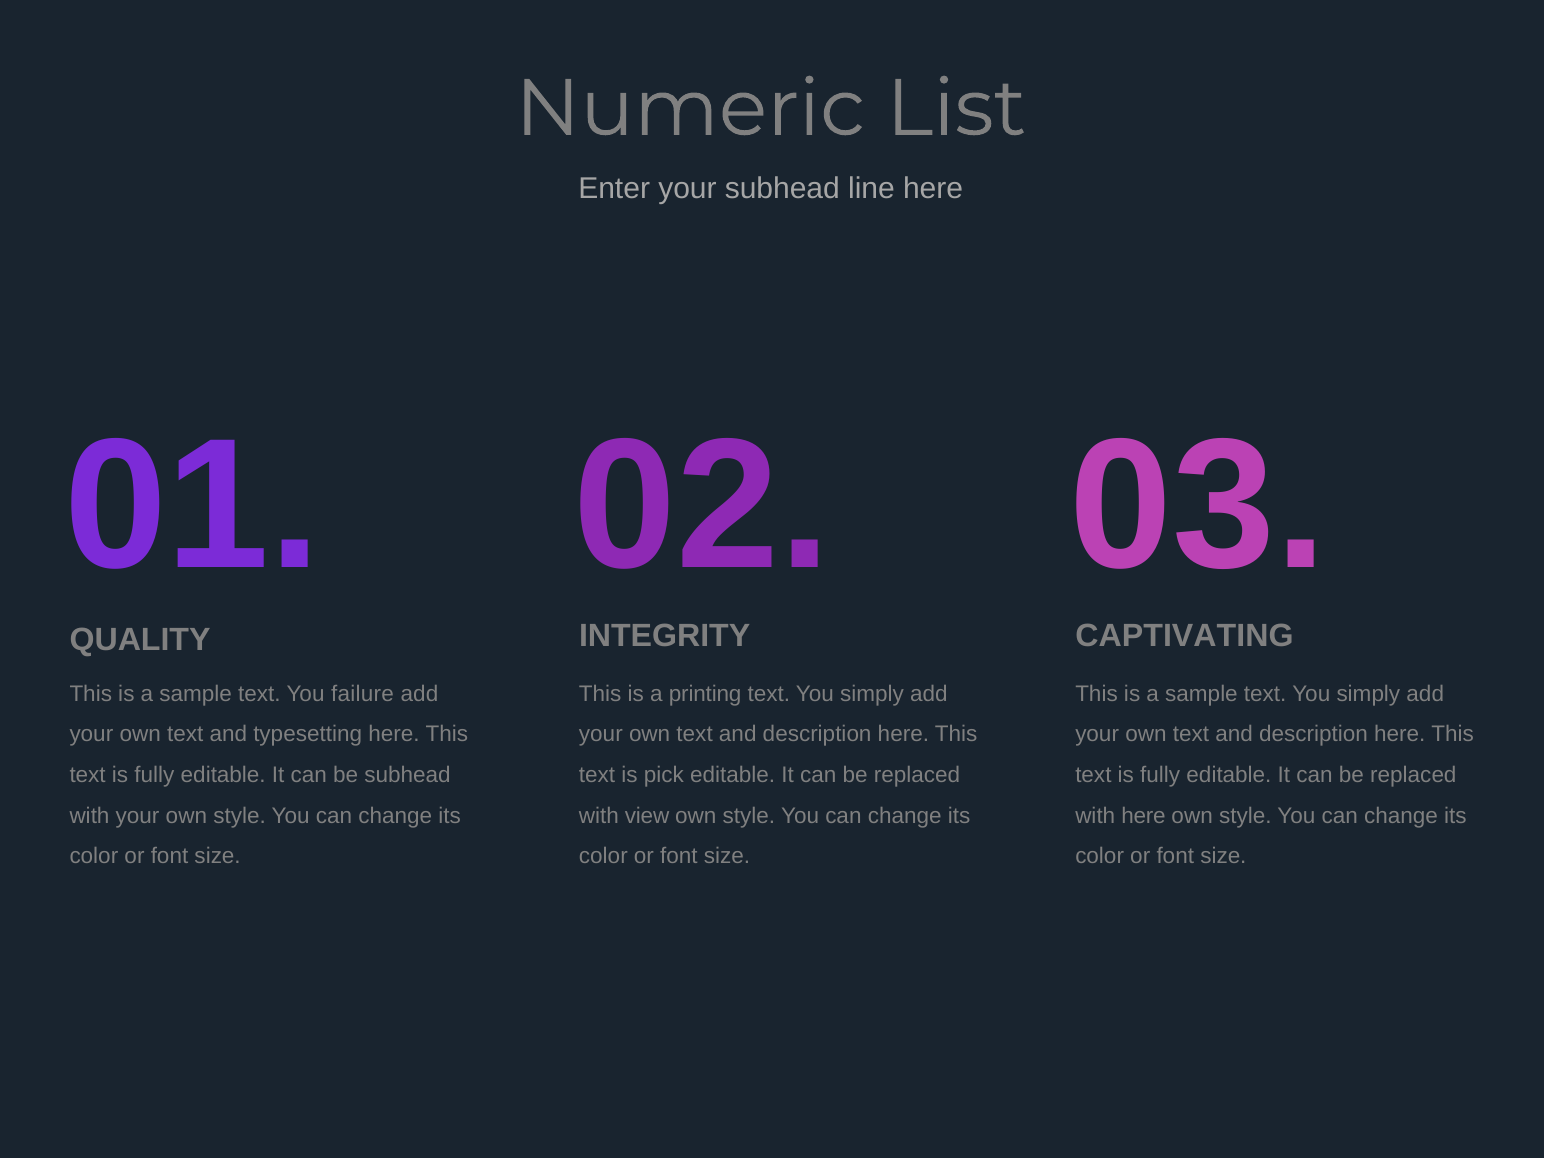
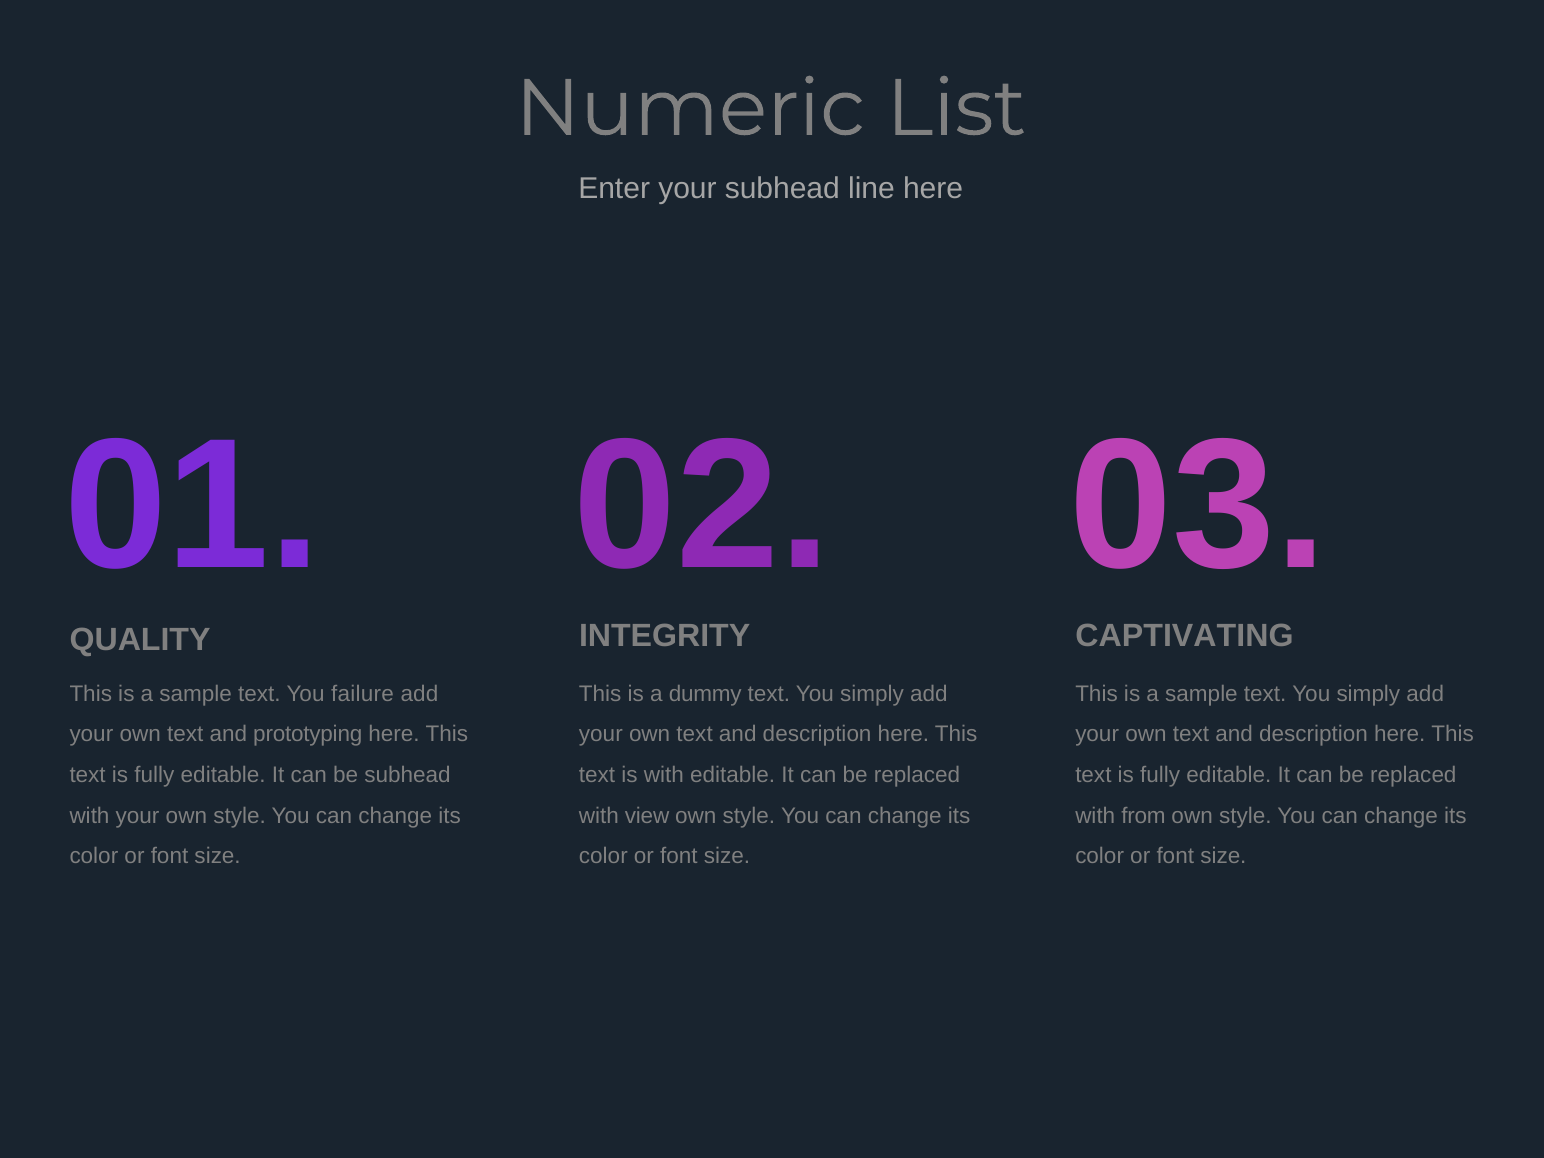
printing: printing -> dummy (705, 694)
typesetting: typesetting -> prototyping (308, 735)
is pick: pick -> with (664, 775)
with here: here -> from (1143, 816)
